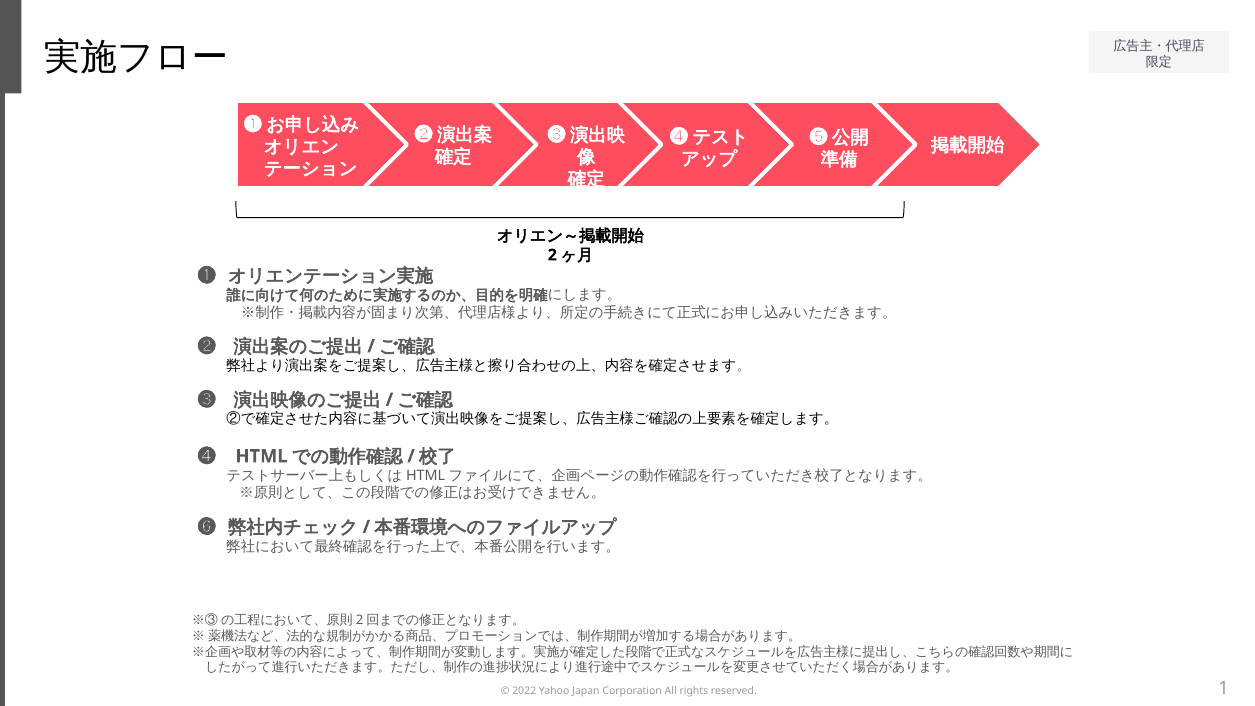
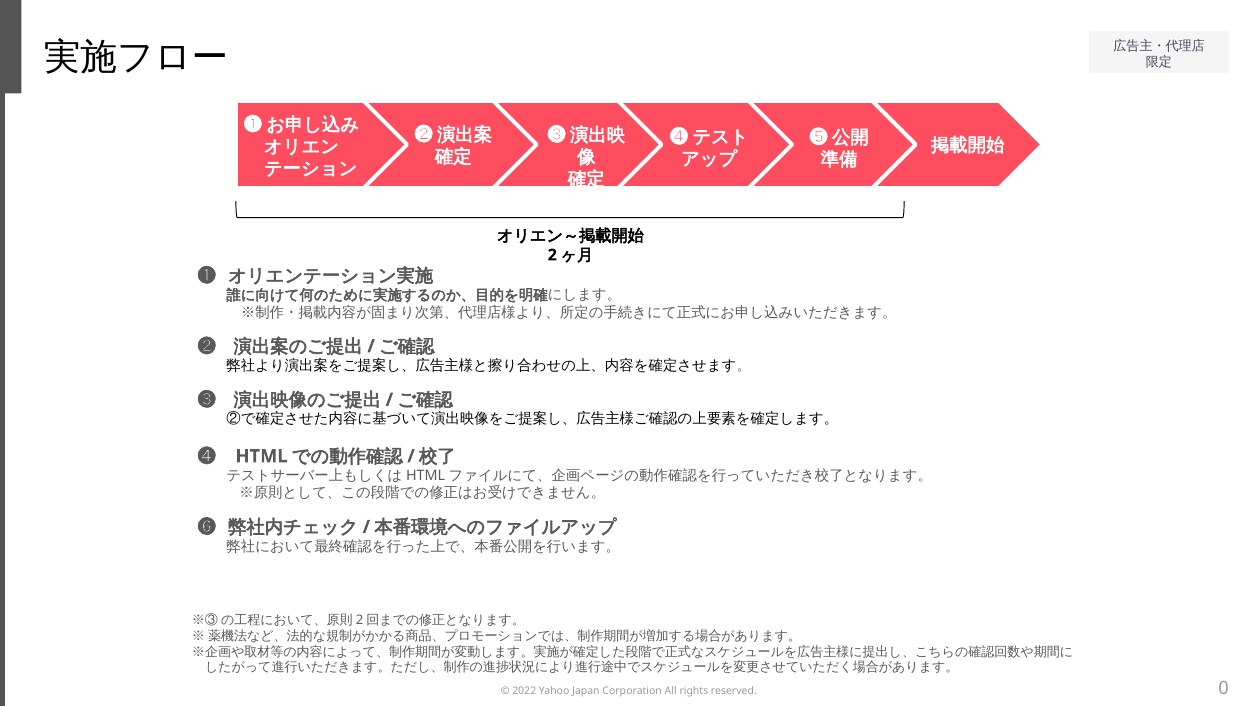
1: 1 -> 0 (1224, 689)
